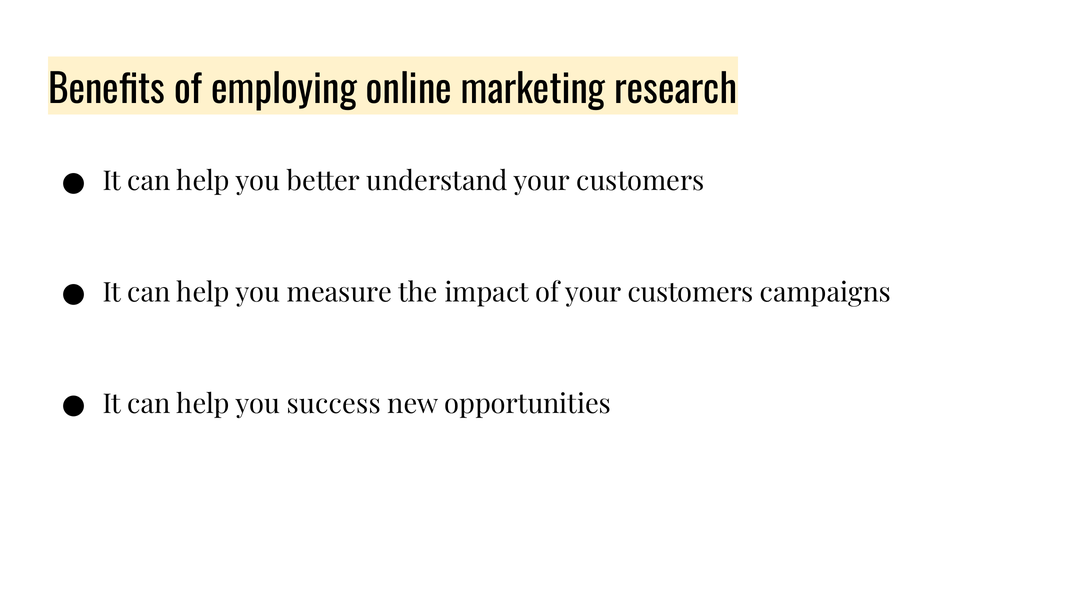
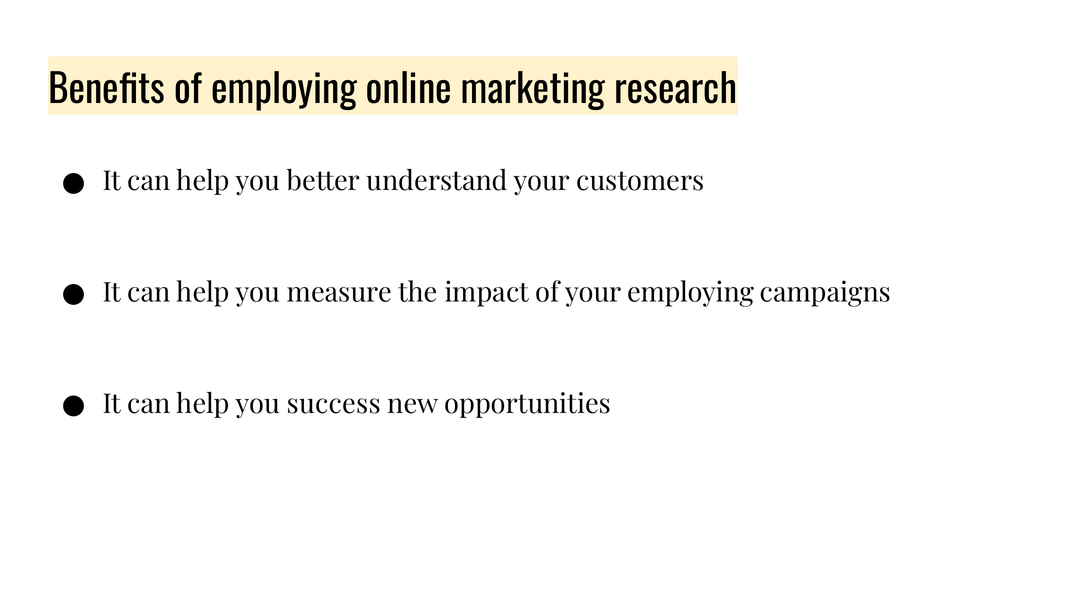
of your customers: customers -> employing (691, 293)
